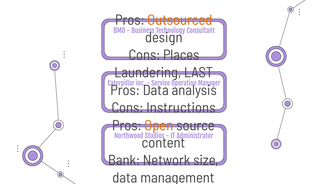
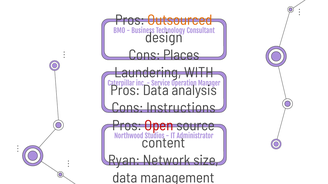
LAST: LAST -> WITH (199, 73)
Open colour: orange -> red (159, 126)
Bank: Bank -> Ryan (124, 161)
